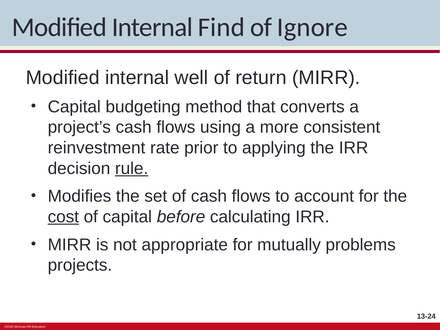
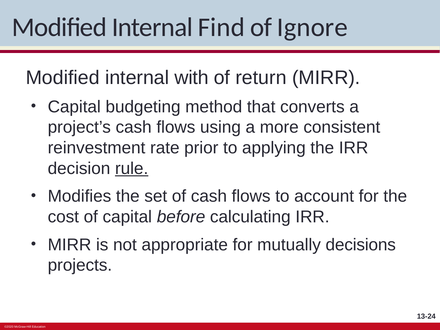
well: well -> with (192, 78)
cost underline: present -> none (63, 217)
problems: problems -> decisions (361, 245)
